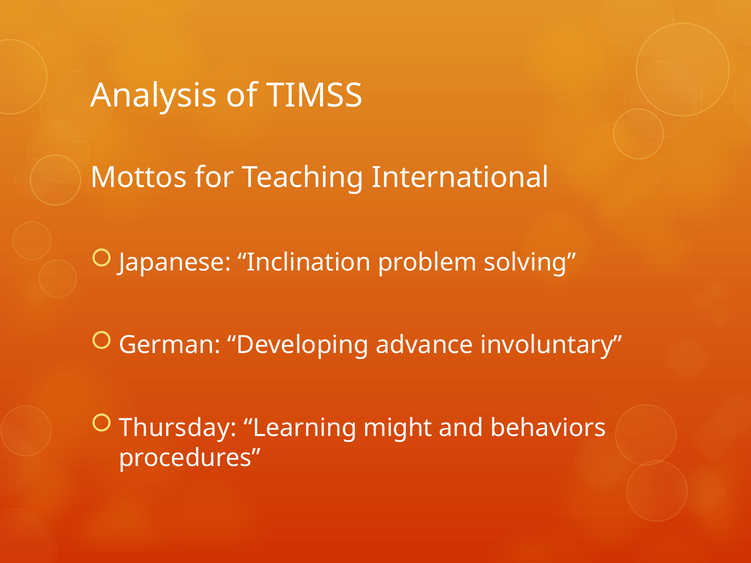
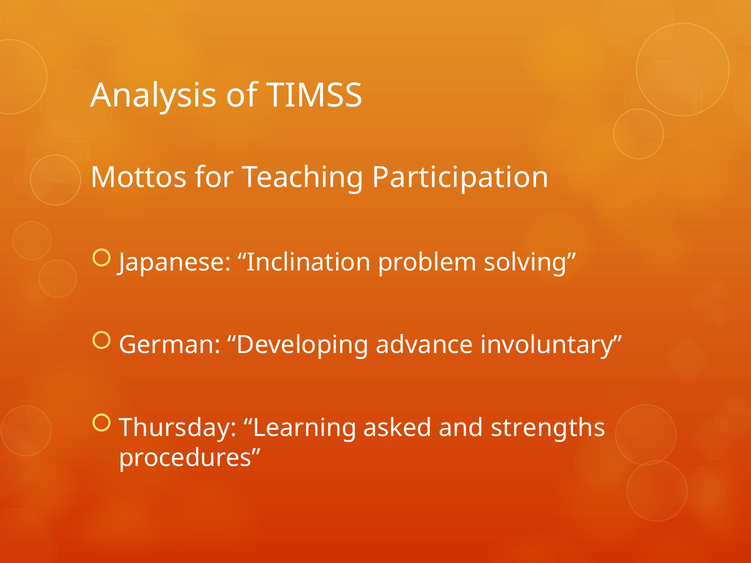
International: International -> Participation (461, 178)
might: might -> asked (398, 428)
behaviors: behaviors -> strengths (548, 428)
